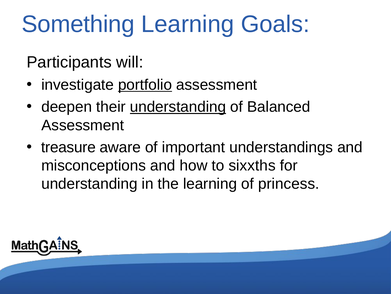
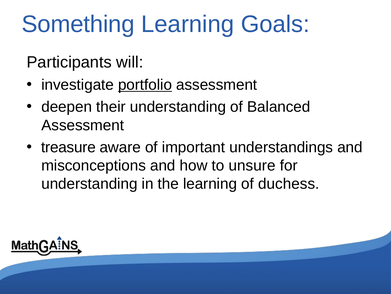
understanding underline: present -> none (178, 107)
sixxths: sixxths -> unsure (252, 165)
princess: princess -> duchess (289, 183)
